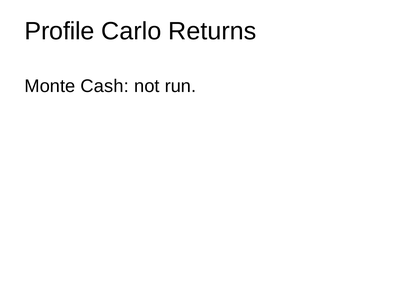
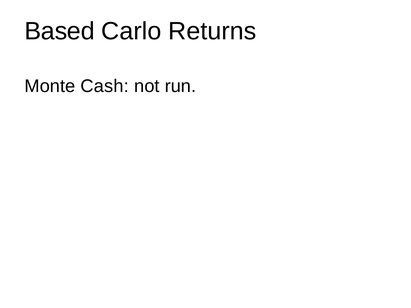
Profile: Profile -> Based (60, 31)
